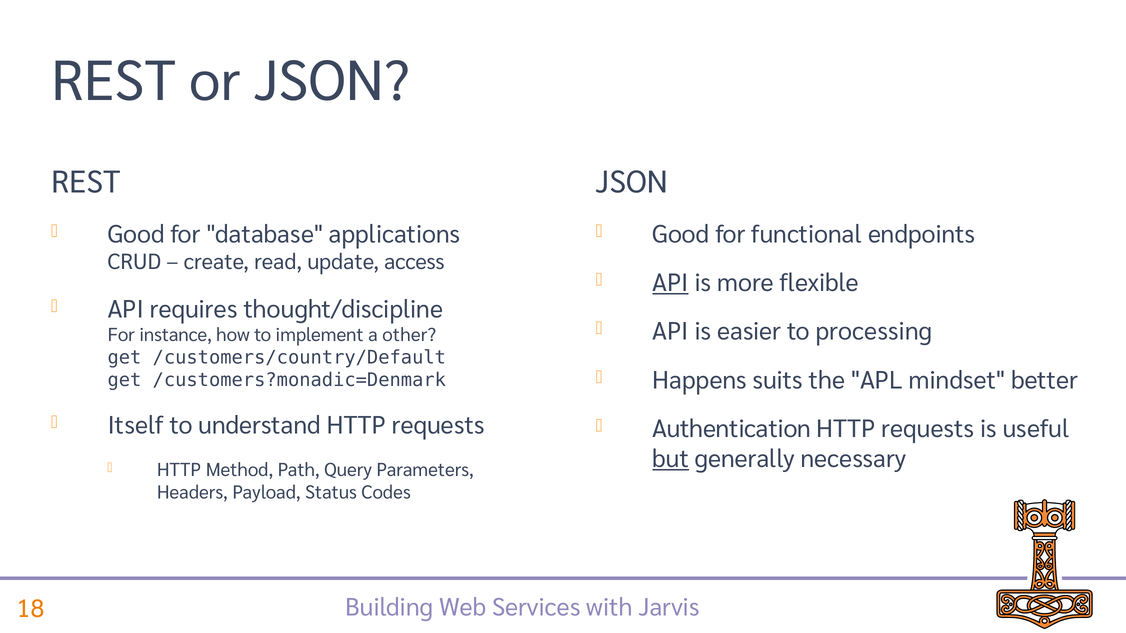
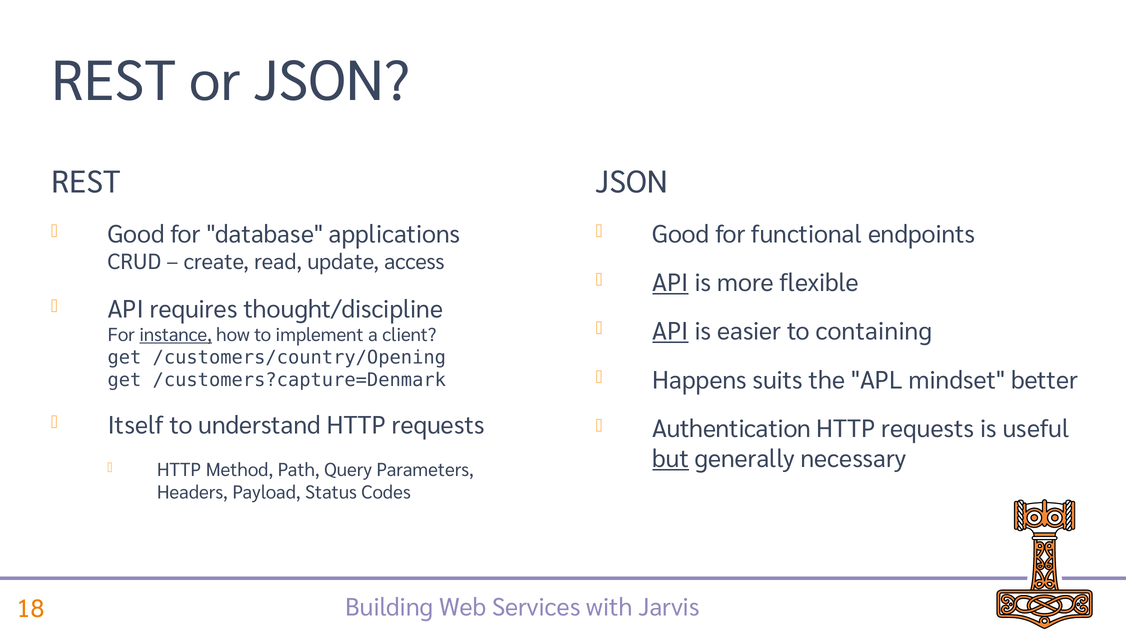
API underline: none -> present (671, 332)
processing: processing -> containing (874, 332)
instance underline: none -> present (176, 335)
other: other -> client (409, 335)
/customers/country/Default: /customers/country/Default -> /customers/country/Opening (299, 358)
/customers?monadic=Denmark: /customers?monadic=Denmark -> /customers?capture=Denmark (299, 380)
